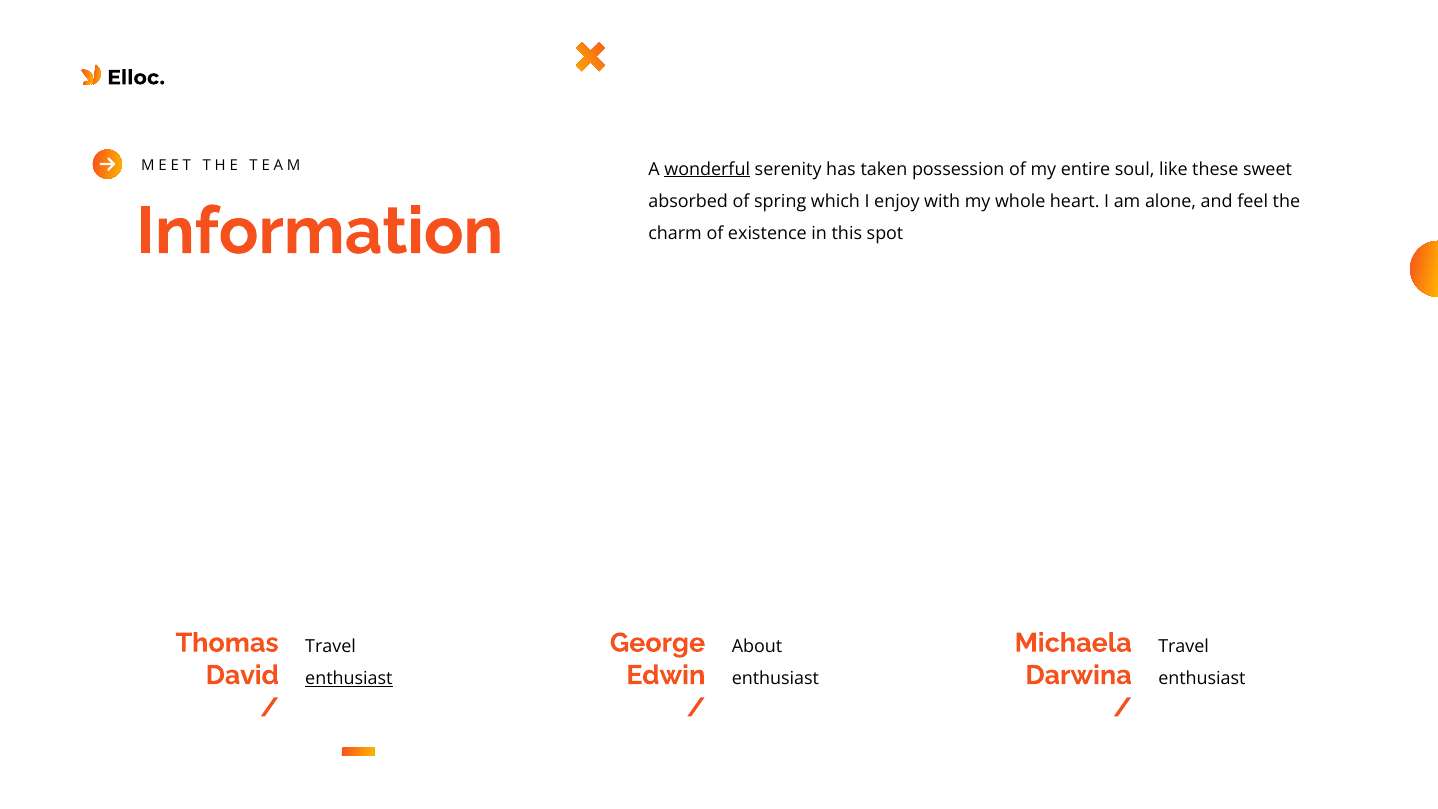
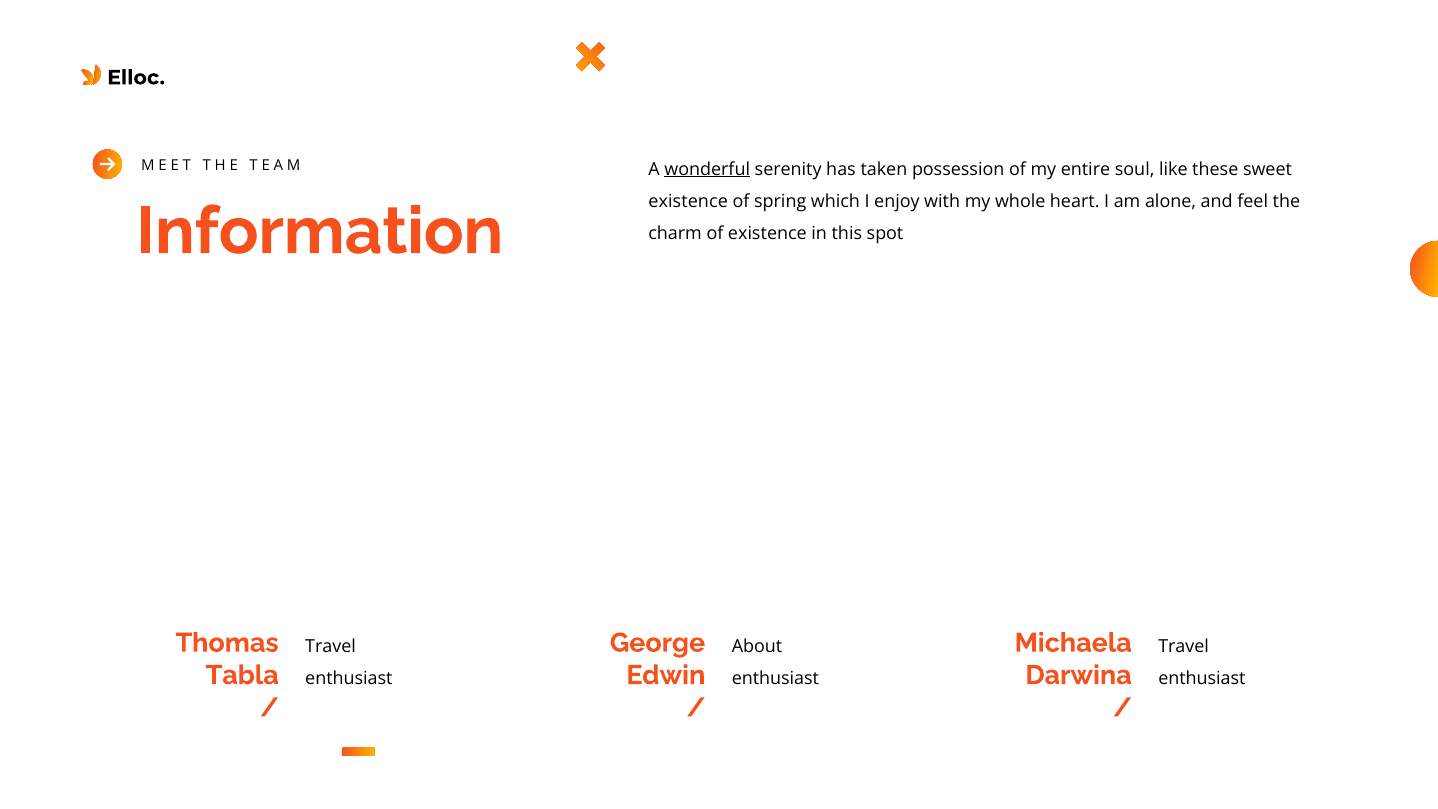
absorbed: absorbed -> existence (688, 201)
David: David -> Tabla (242, 675)
enthusiast underline: present -> none (349, 679)
